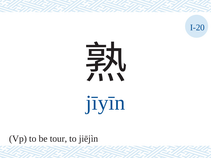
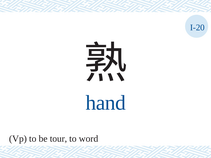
jīyīn: jīyīn -> hand (106, 103)
jiējìn: jiējìn -> word (89, 139)
